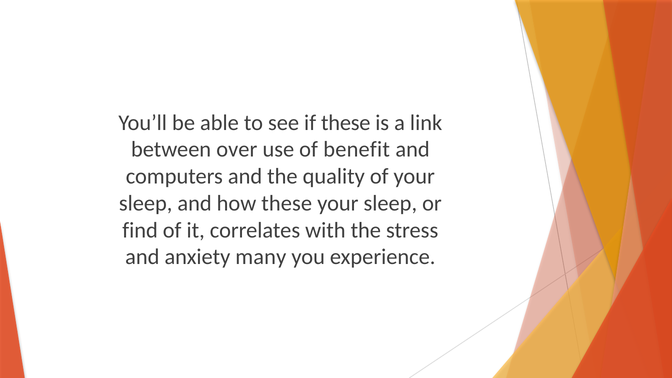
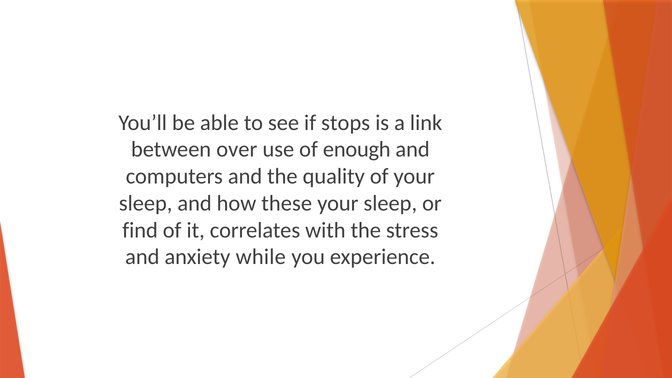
if these: these -> stops (346, 123)
benefit: benefit -> enough (357, 150)
many: many -> while (261, 257)
